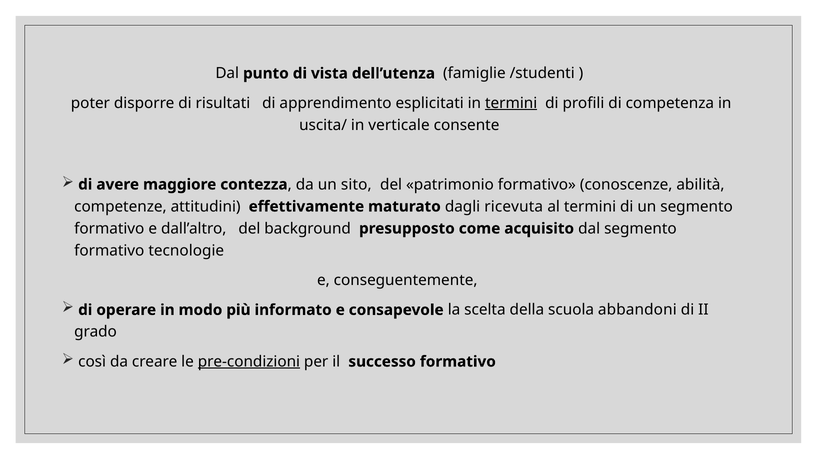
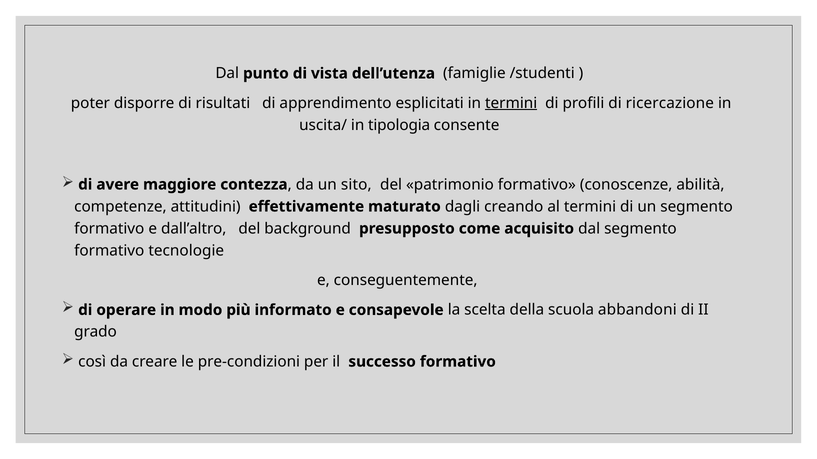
competenza: competenza -> ricercazione (670, 103)
verticale: verticale -> tipologia (399, 125)
ricevuta: ricevuta -> creando (514, 207)
pre-condizioni underline: present -> none (249, 362)
